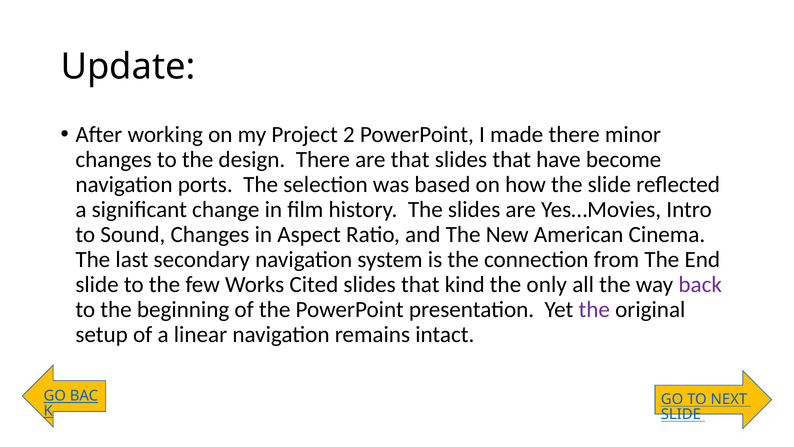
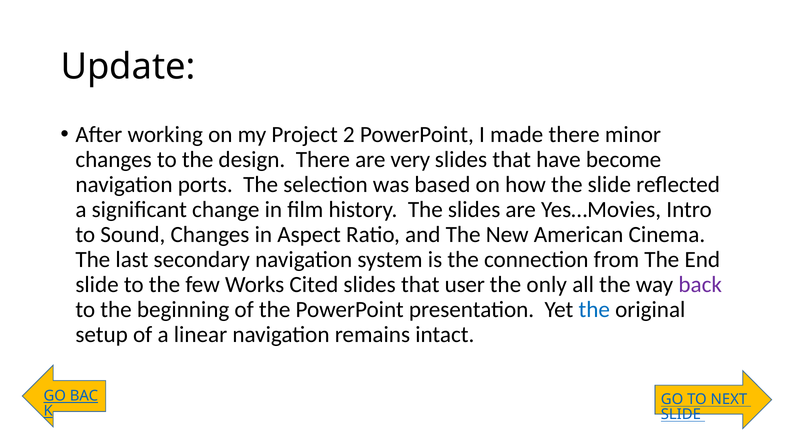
are that: that -> very (410, 159)
kind: kind -> user (465, 284)
the colour: purple -> blue (594, 309)
